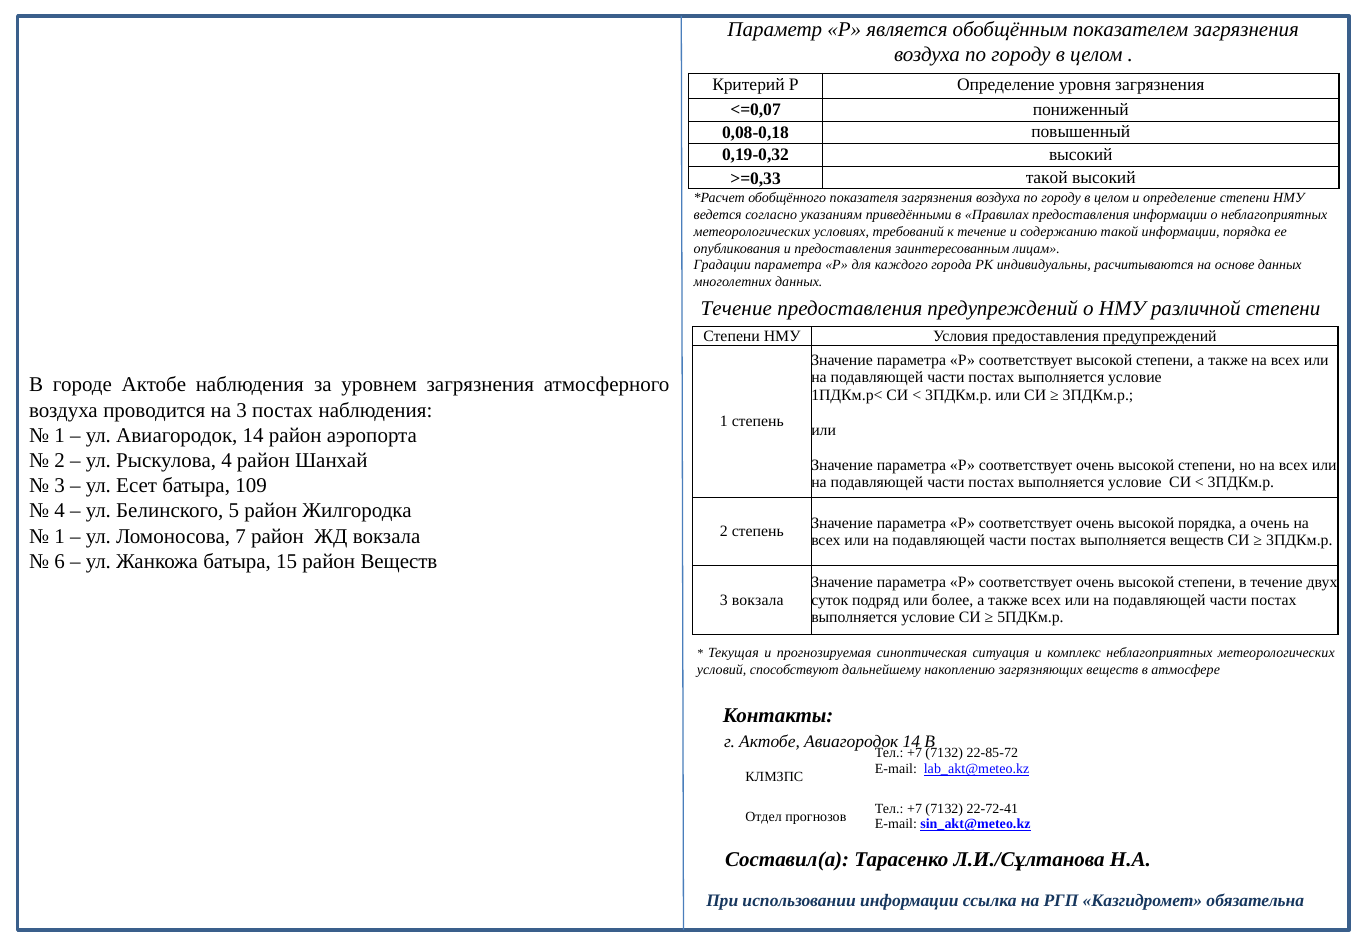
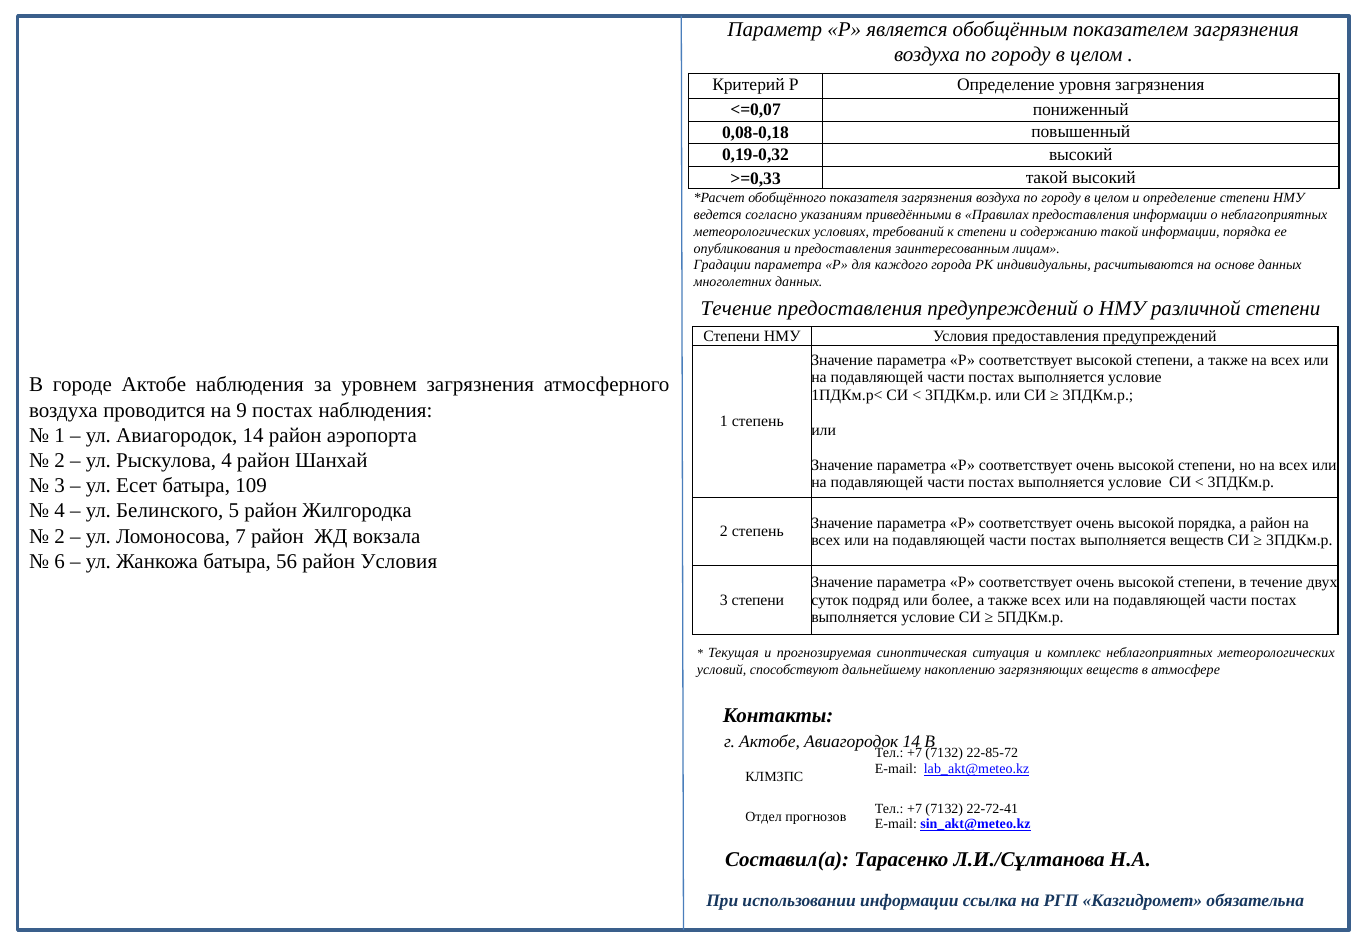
к течение: течение -> степени (982, 232)
на 3: 3 -> 9 (242, 410)
а очень: очень -> район (1270, 523)
1: 1 -> 2 (60, 536)
15: 15 -> 56 (287, 562)
район Веществ: Веществ -> Условия (399, 562)
3 вокзала: вокзала -> степени (758, 600)
